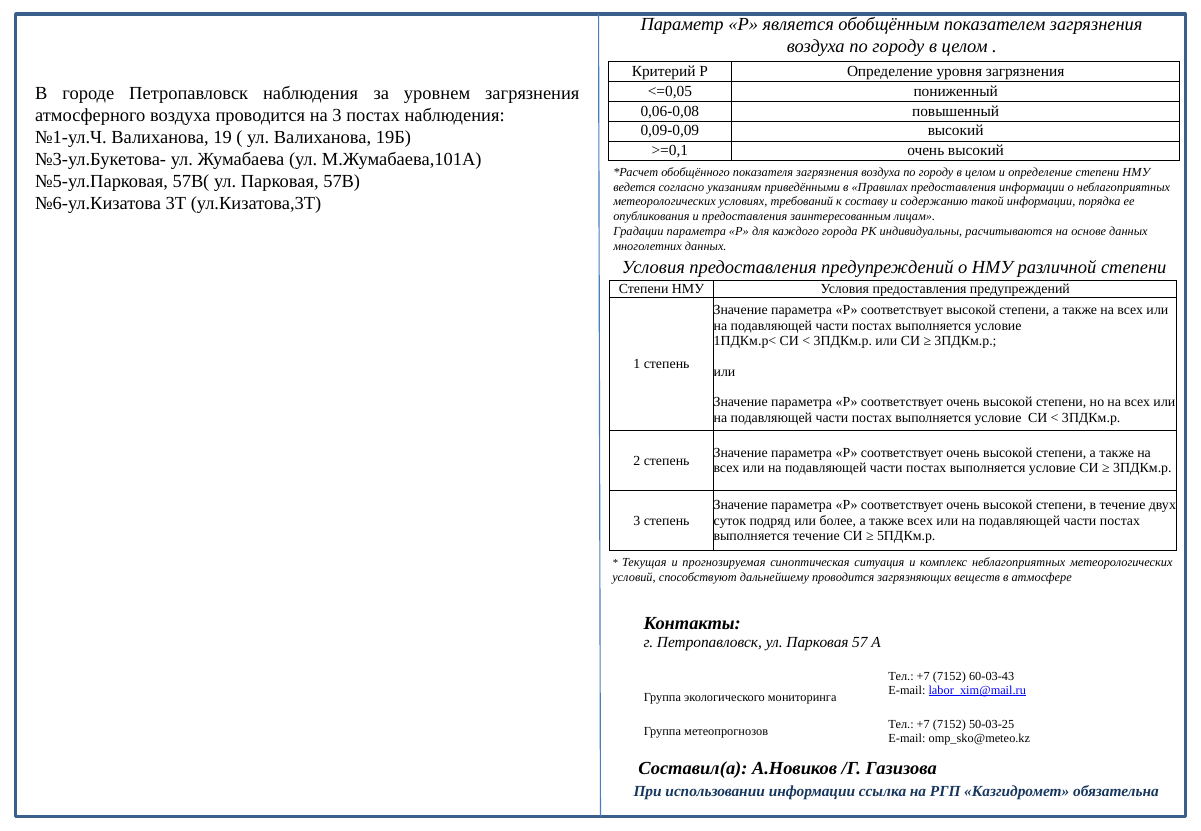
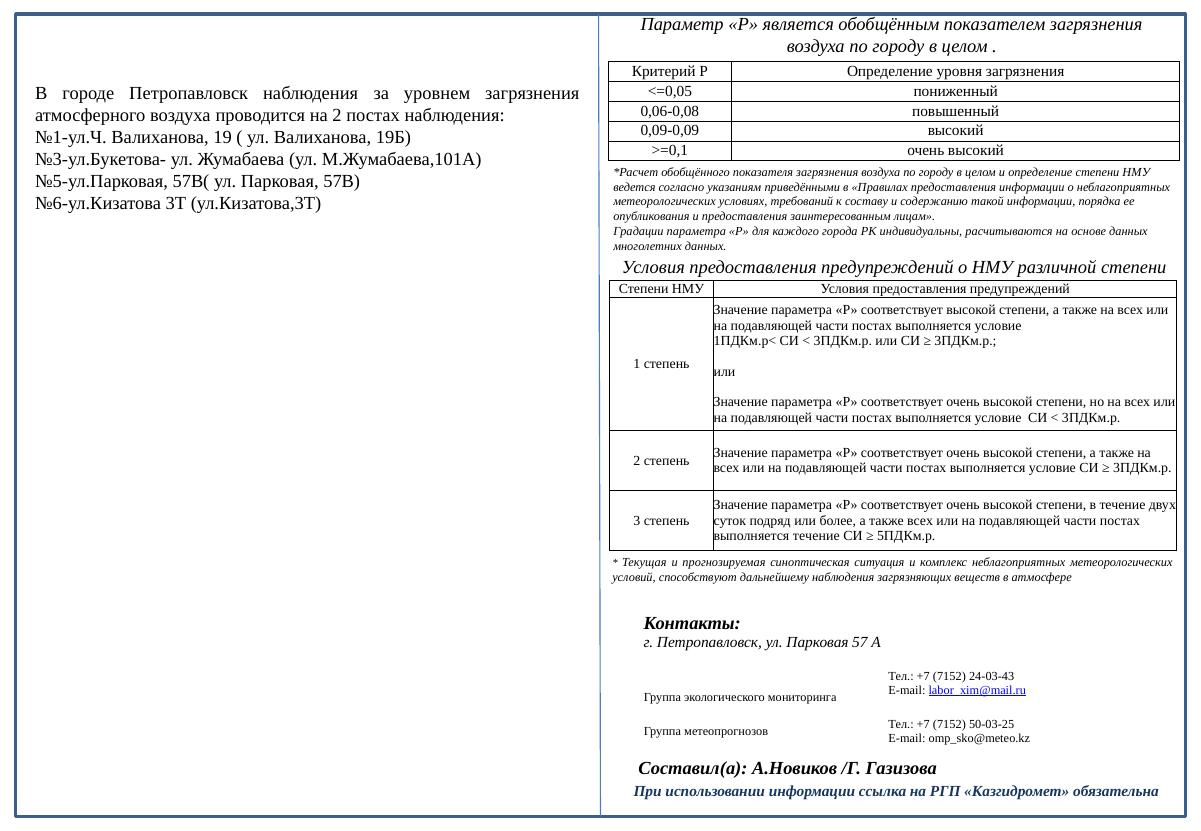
на 3: 3 -> 2 (337, 115)
дальнейшему проводится: проводится -> наблюдения (843, 578)
60-03-43: 60-03-43 -> 24-03-43 (992, 677)
